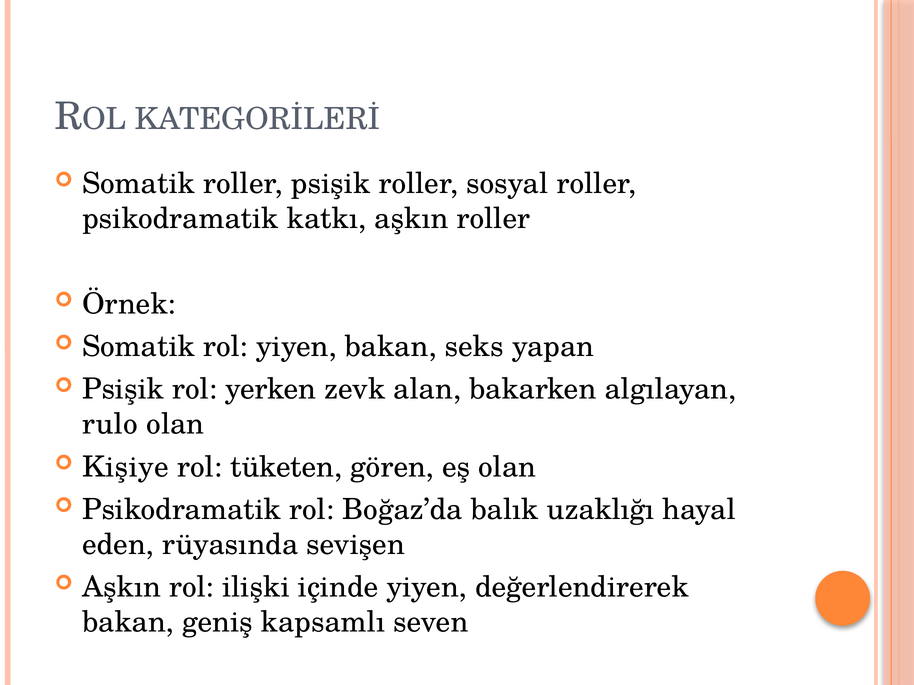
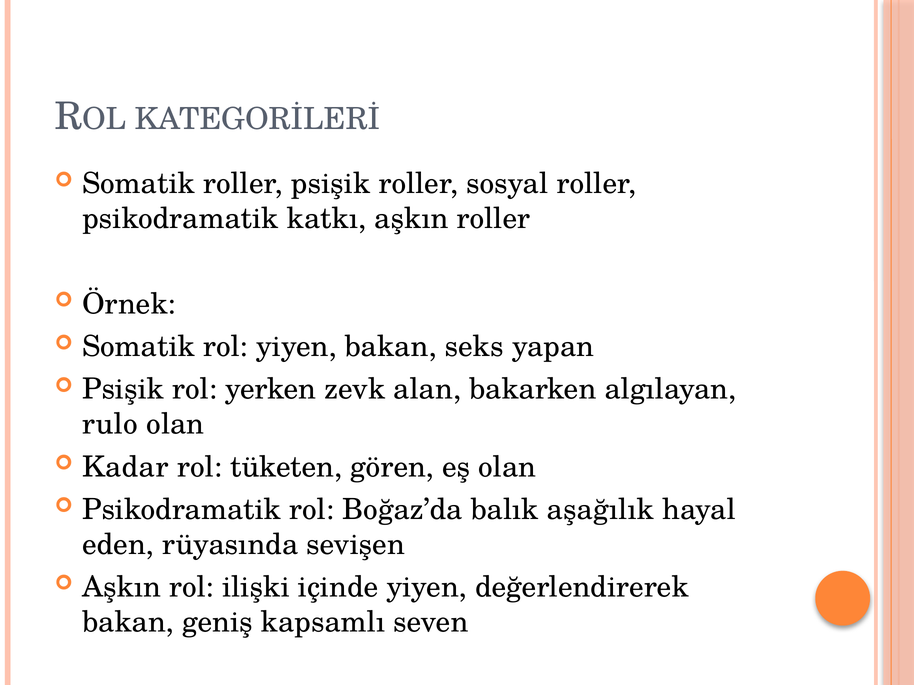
Kişiye: Kişiye -> Kadar (125, 467)
uzaklığı: uzaklığı -> aşağılık (601, 510)
